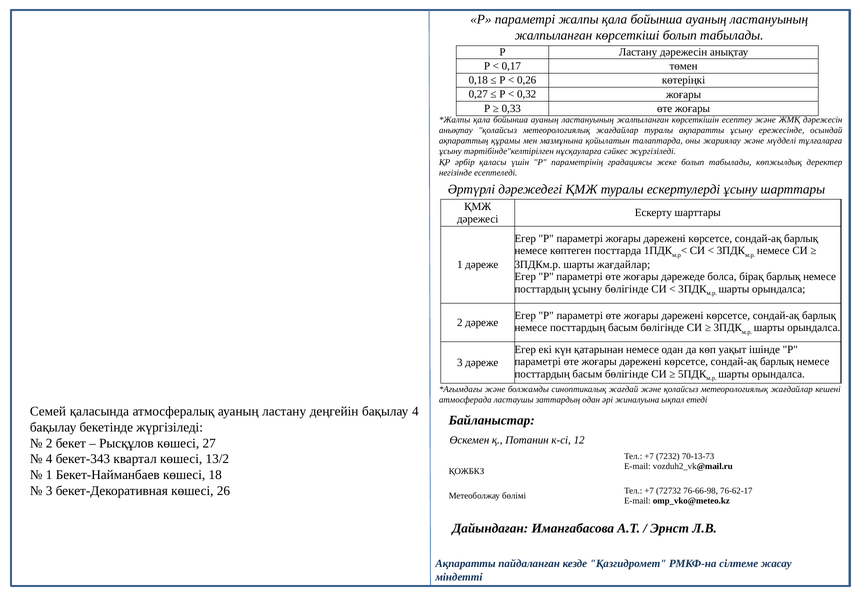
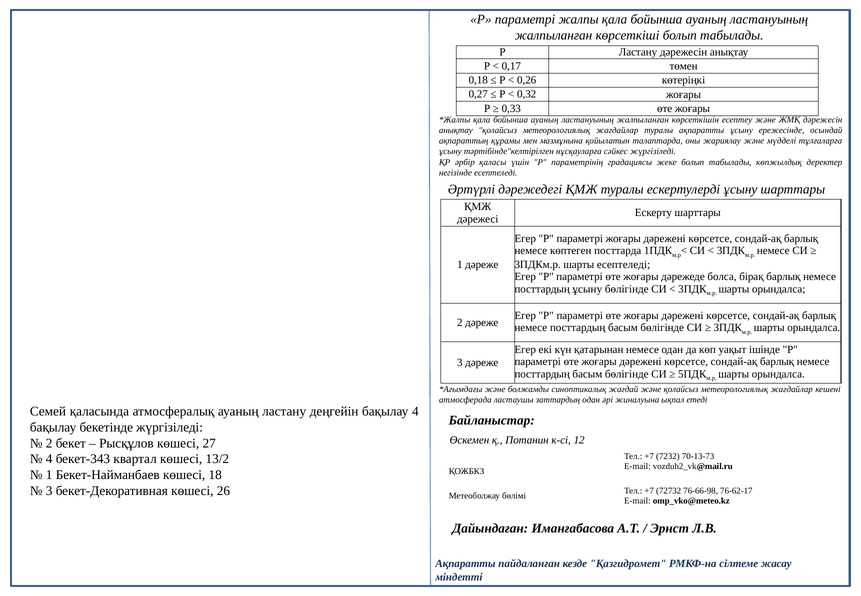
шарты жағдайлар: жағдайлар -> есептеледі (624, 265)
